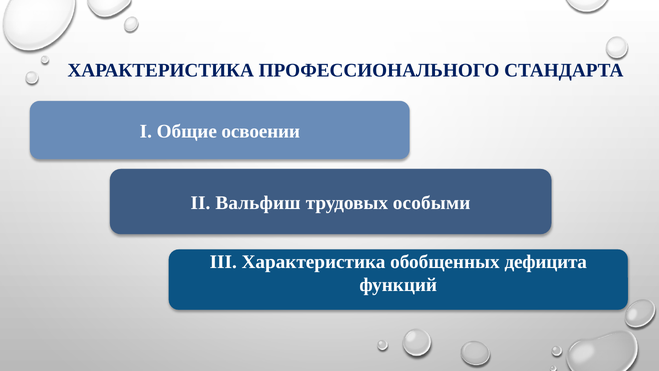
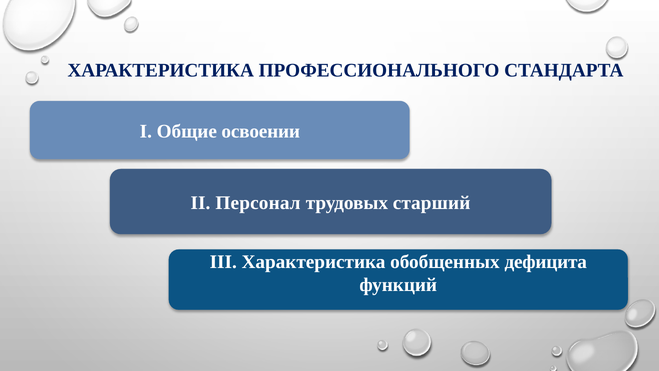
Вальфиш: Вальфиш -> Персонал (258, 203)
особыми: особыми -> старший (432, 203)
